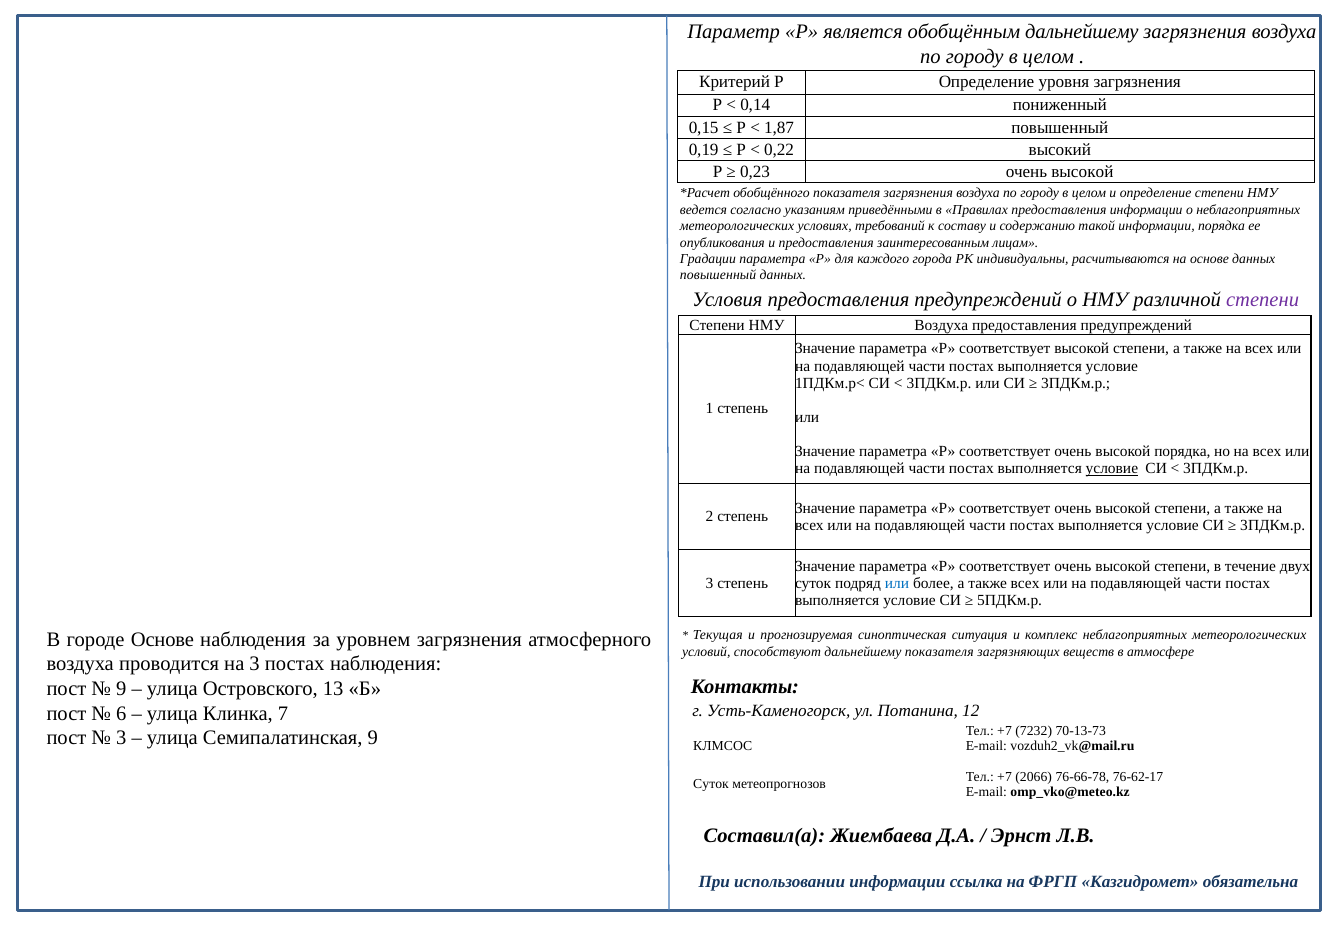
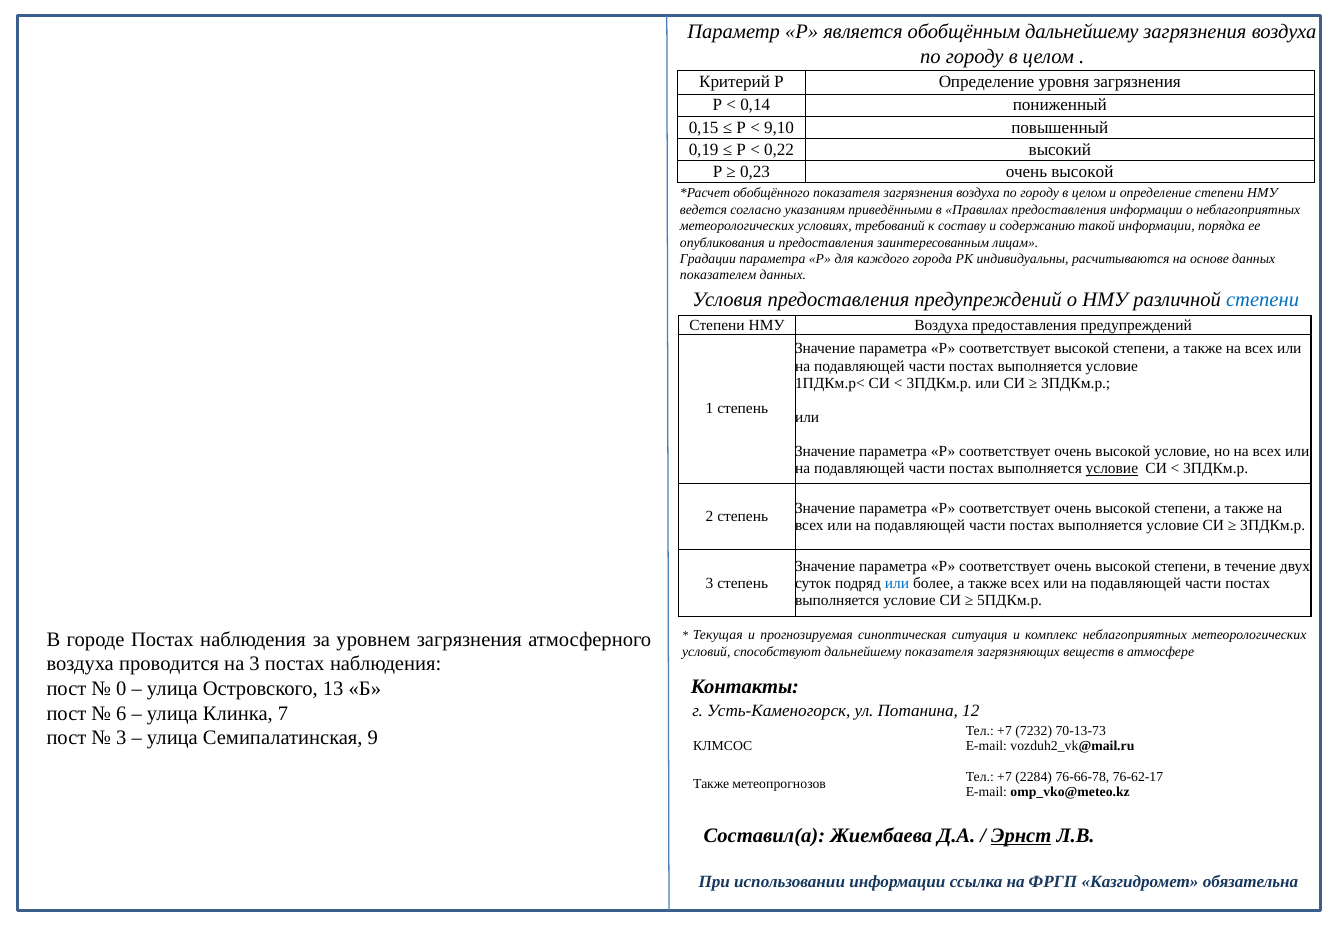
1,87: 1,87 -> 9,10 (779, 127)
повышенный: повышенный -> показателем (718, 276)
степени colour: purple -> blue (1263, 300)
высокой порядка: порядка -> условие (1182, 452)
городе Основе: Основе -> Постах (162, 639)
9: 9 -> 0 (121, 689)
2066: 2066 -> 2284 (1034, 777)
Суток: Суток -> Также (711, 784)
Эрнст underline: none -> present (1021, 836)
